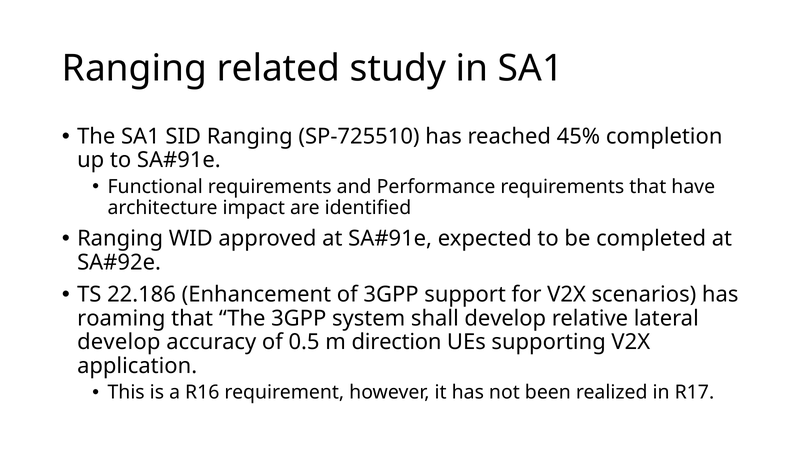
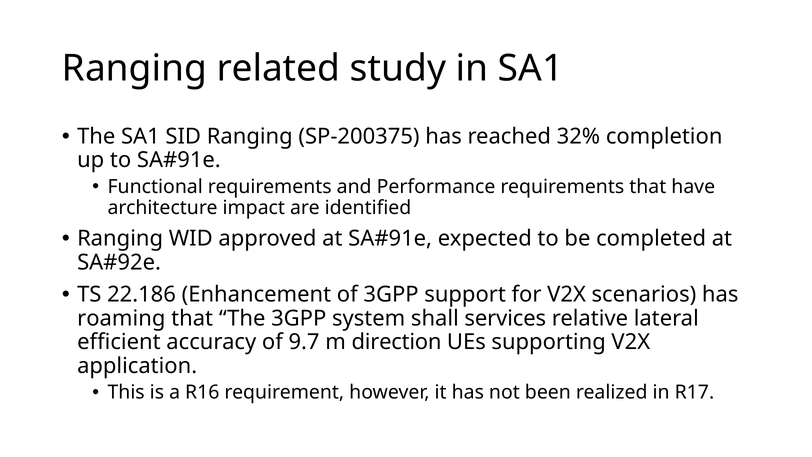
SP-725510: SP-725510 -> SP-200375 (359, 136)
45%: 45% -> 32% (578, 136)
shall develop: develop -> services (505, 318)
develop: develop -> efficient (119, 342)
0.5: 0.5 -> 9.7 (304, 342)
